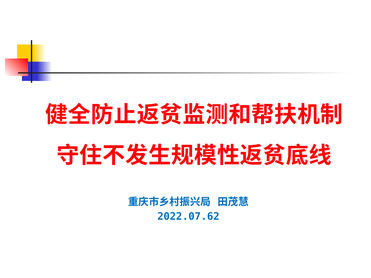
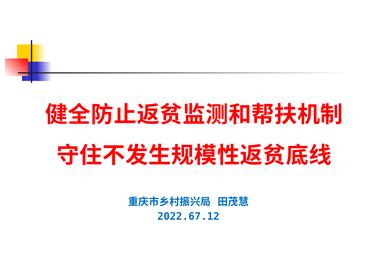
2022.07.62: 2022.07.62 -> 2022.67.12 (188, 217)
